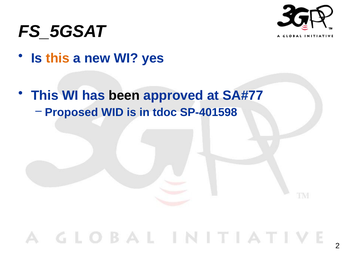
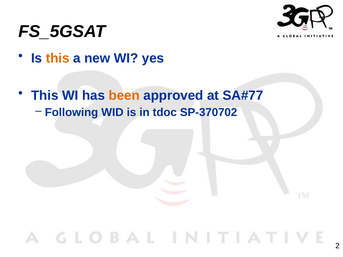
been colour: black -> orange (124, 96)
Proposed: Proposed -> Following (72, 113)
SP-401598: SP-401598 -> SP-370702 (209, 113)
